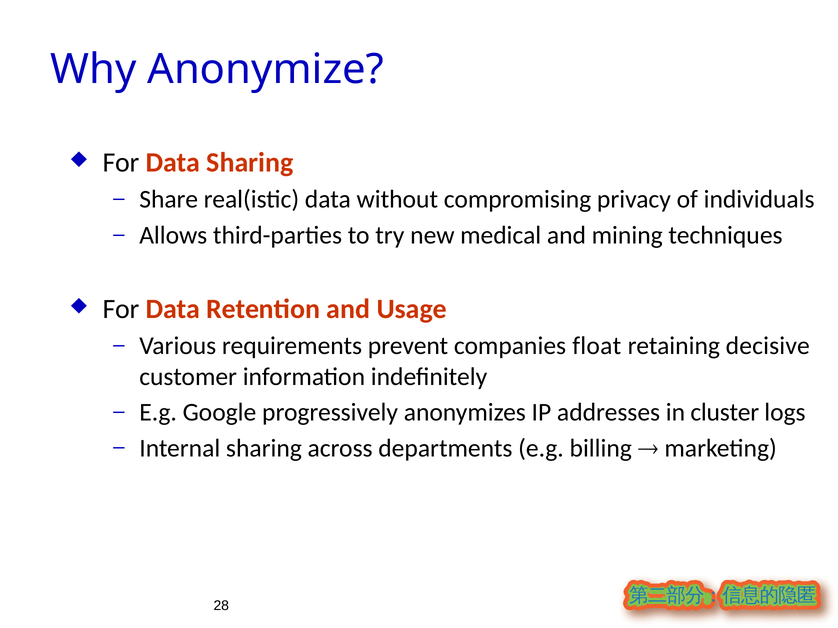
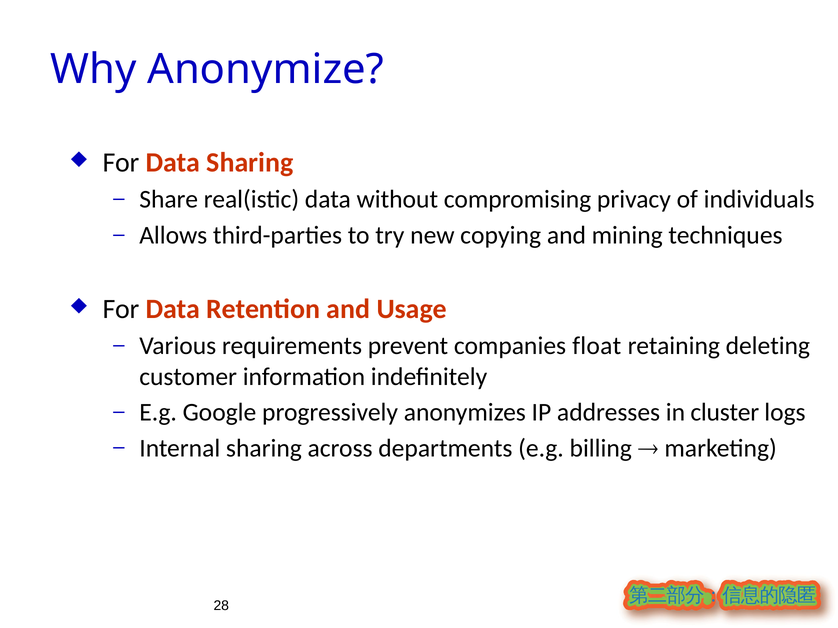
medical: medical -> copying (501, 235)
decisive: decisive -> deleting (768, 346)
